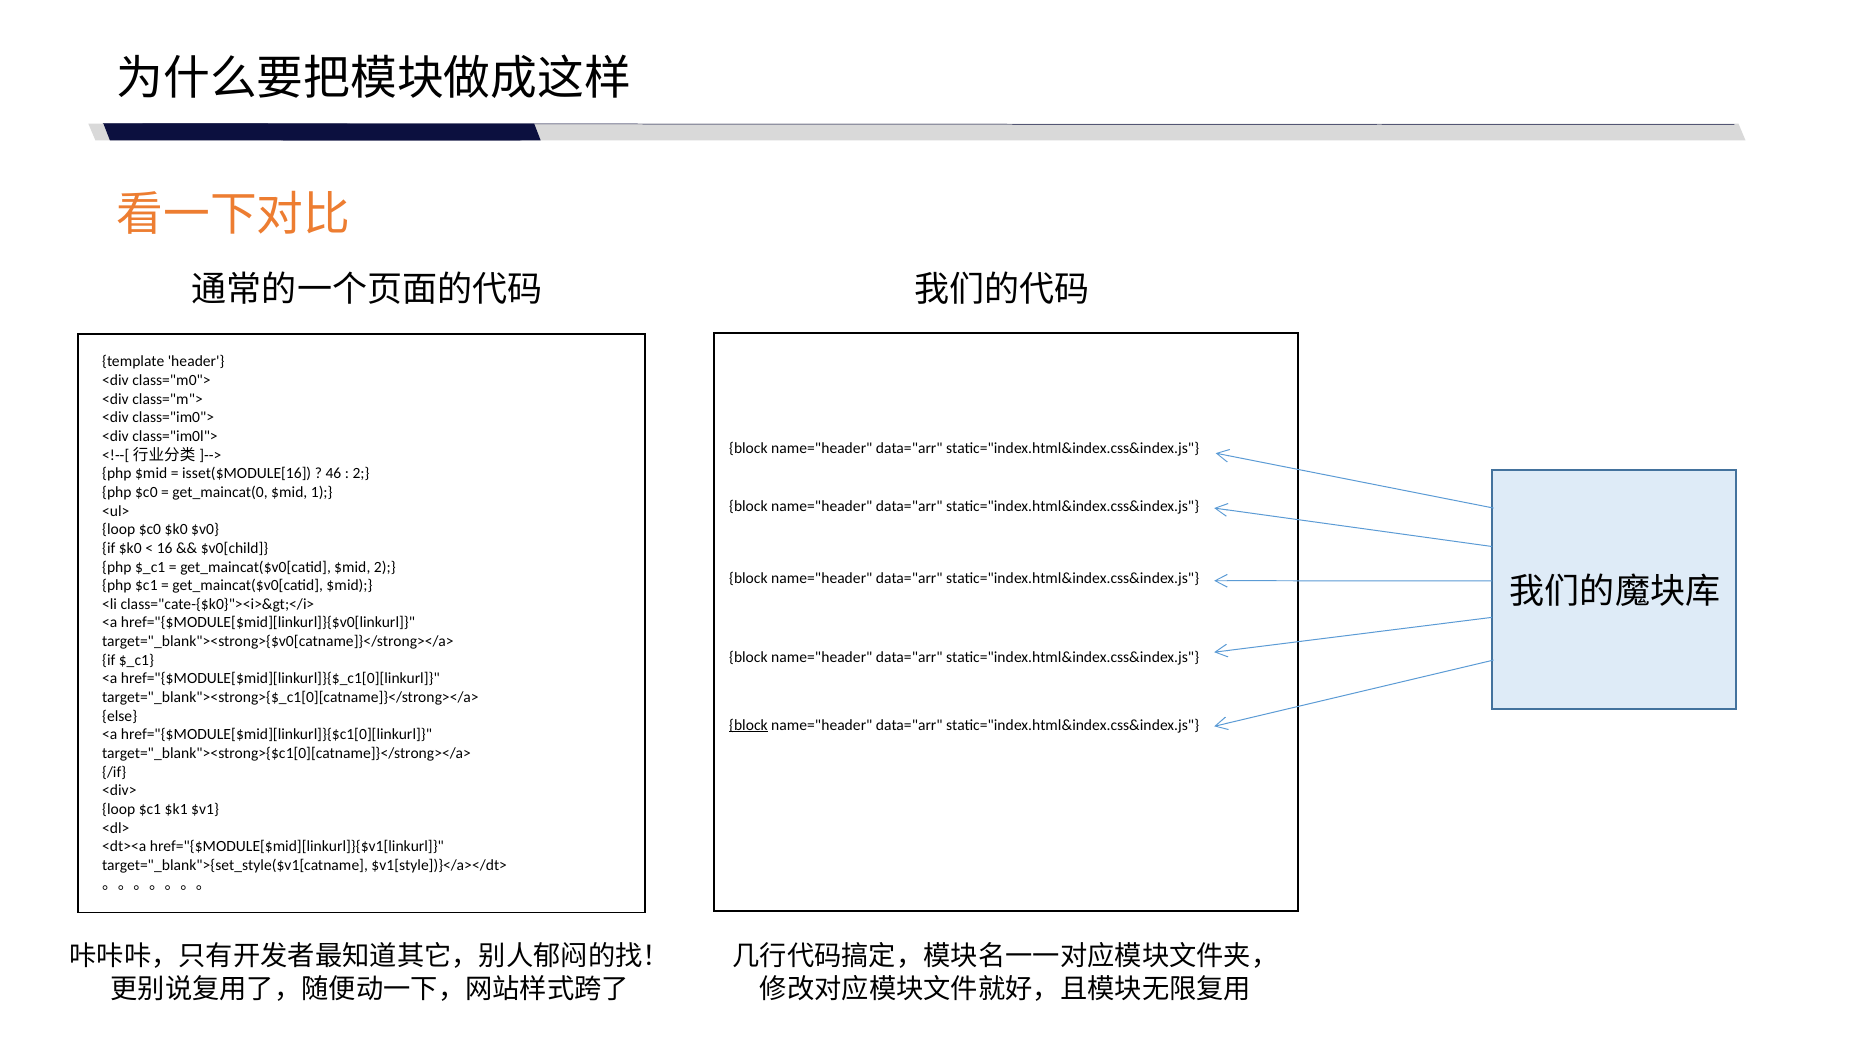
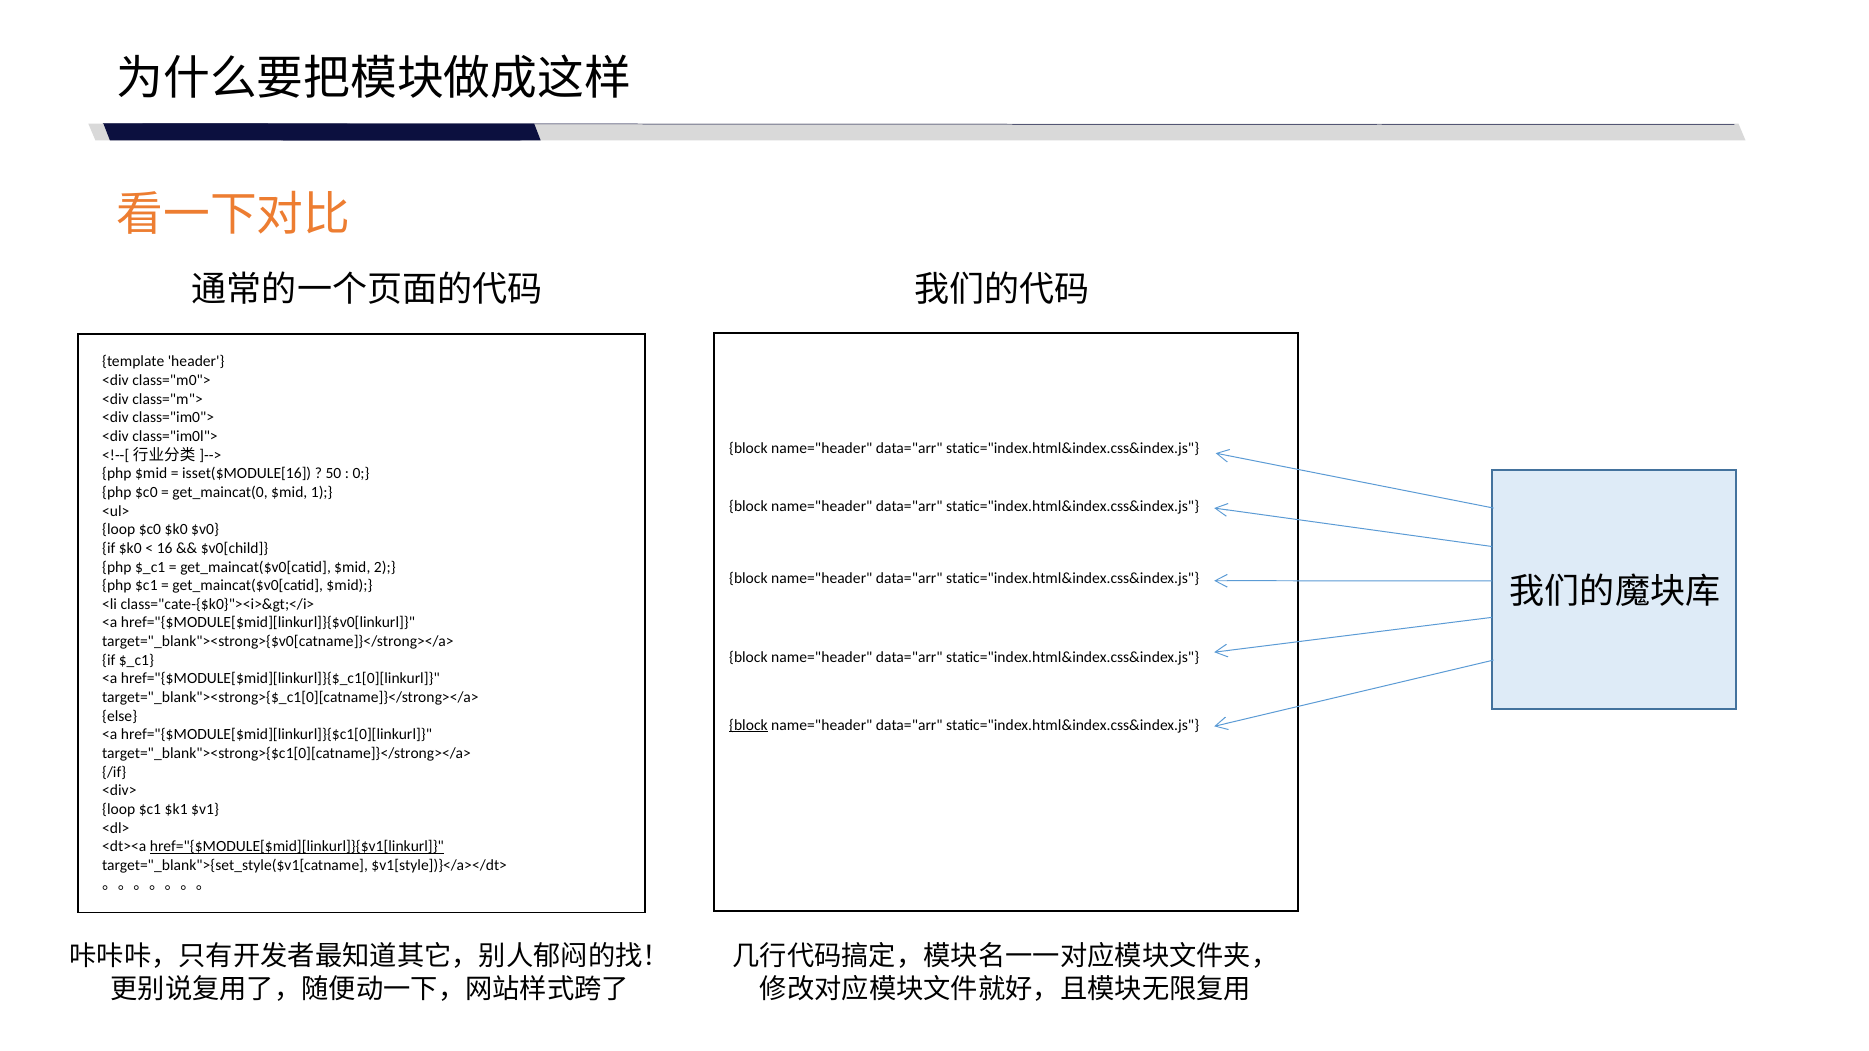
46: 46 -> 50 (333, 474)
2: 2 -> 0 (361, 474)
href="{$MODULE[$mid][linkurl]}{$v1[linkurl underline: none -> present (297, 847)
